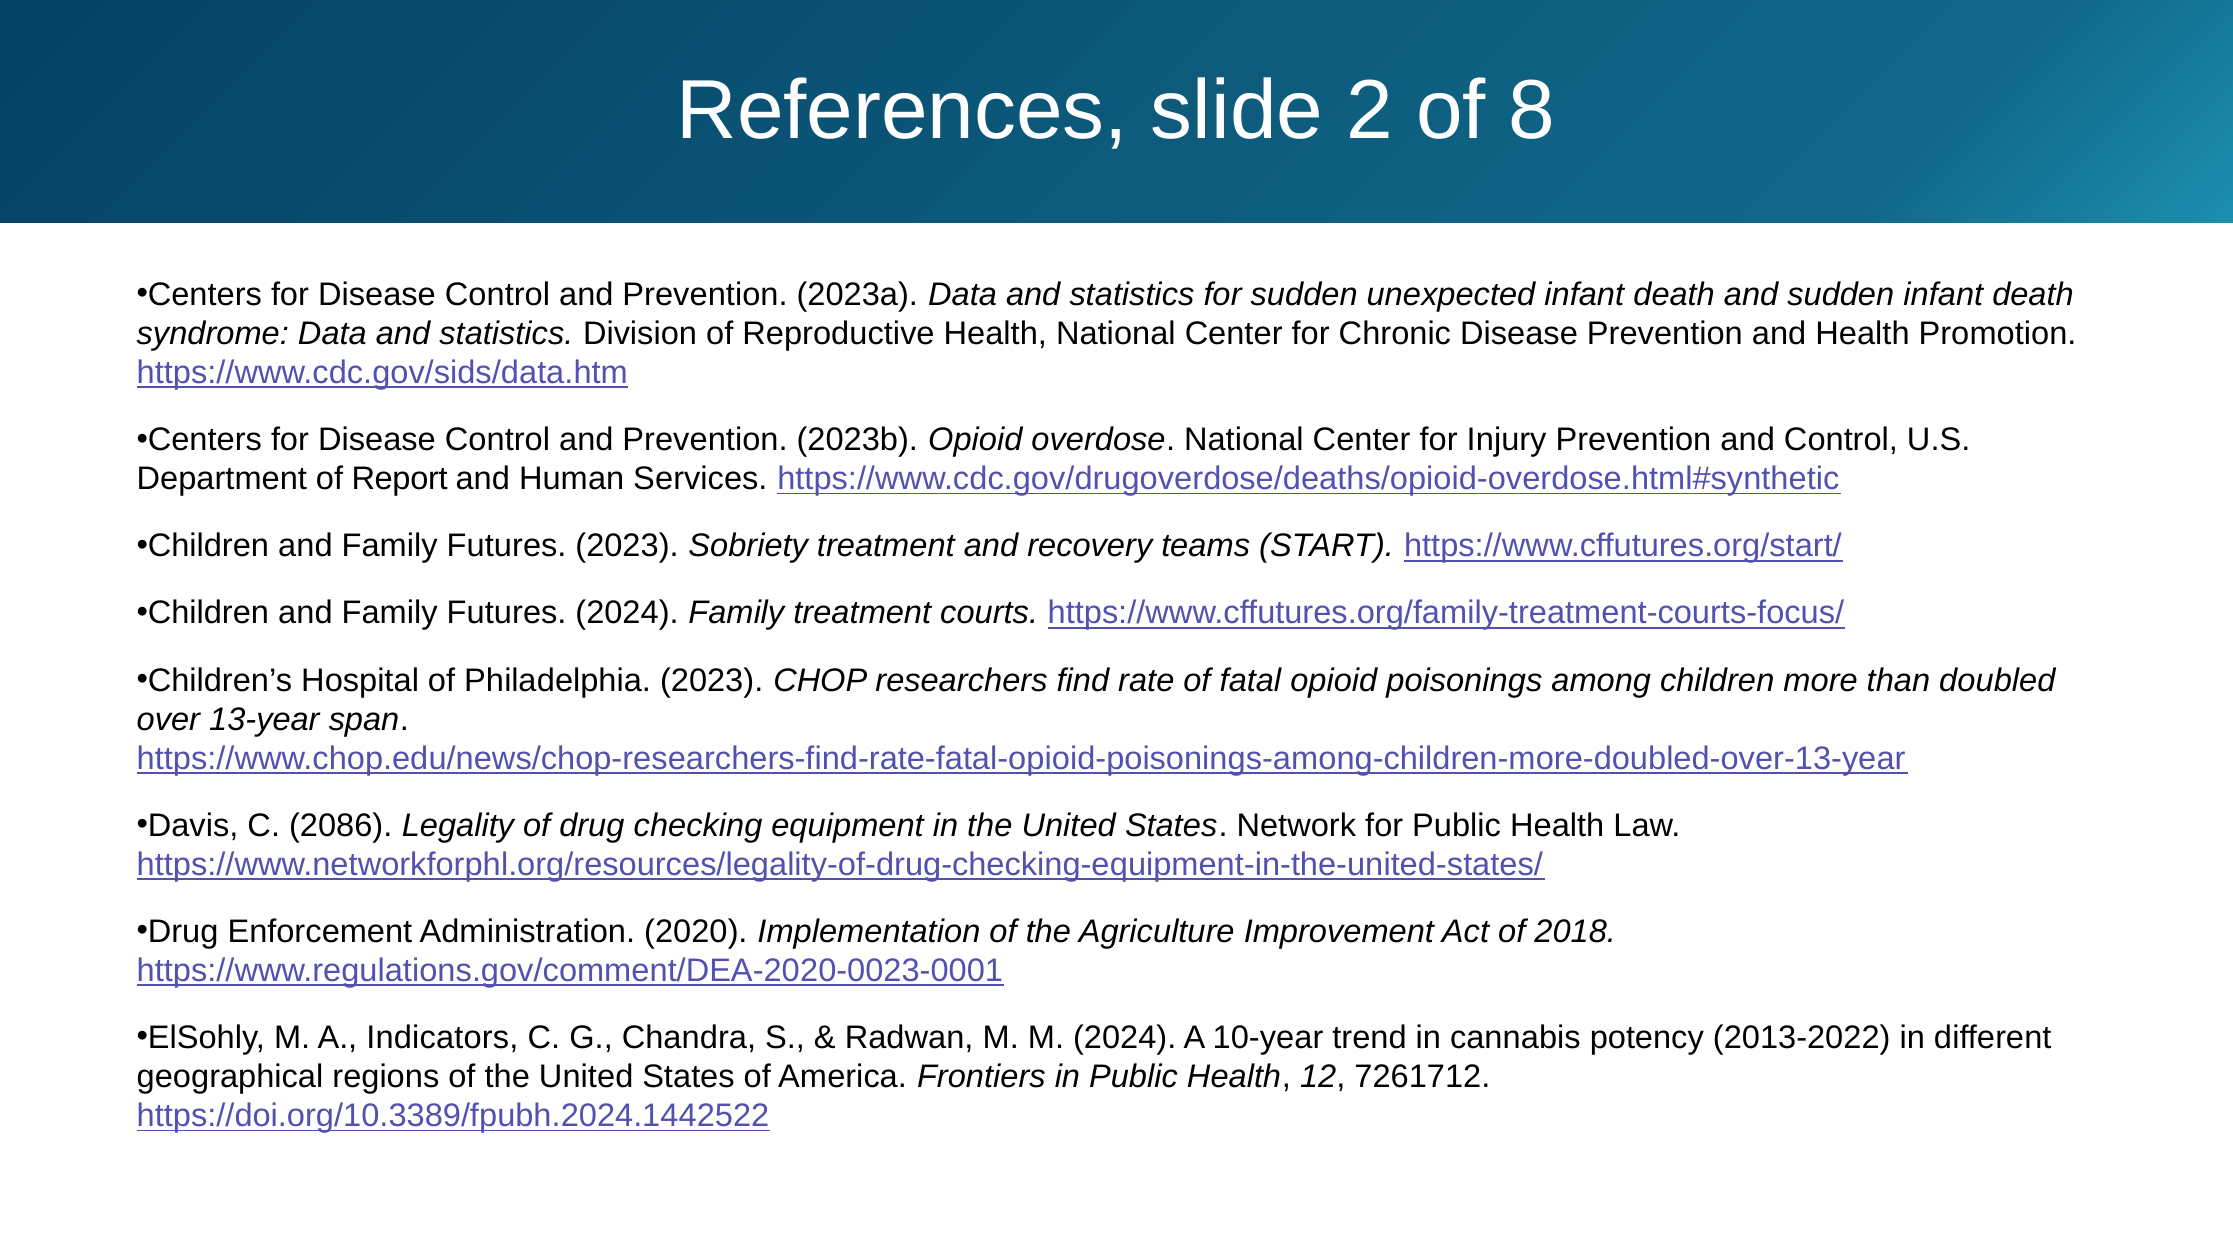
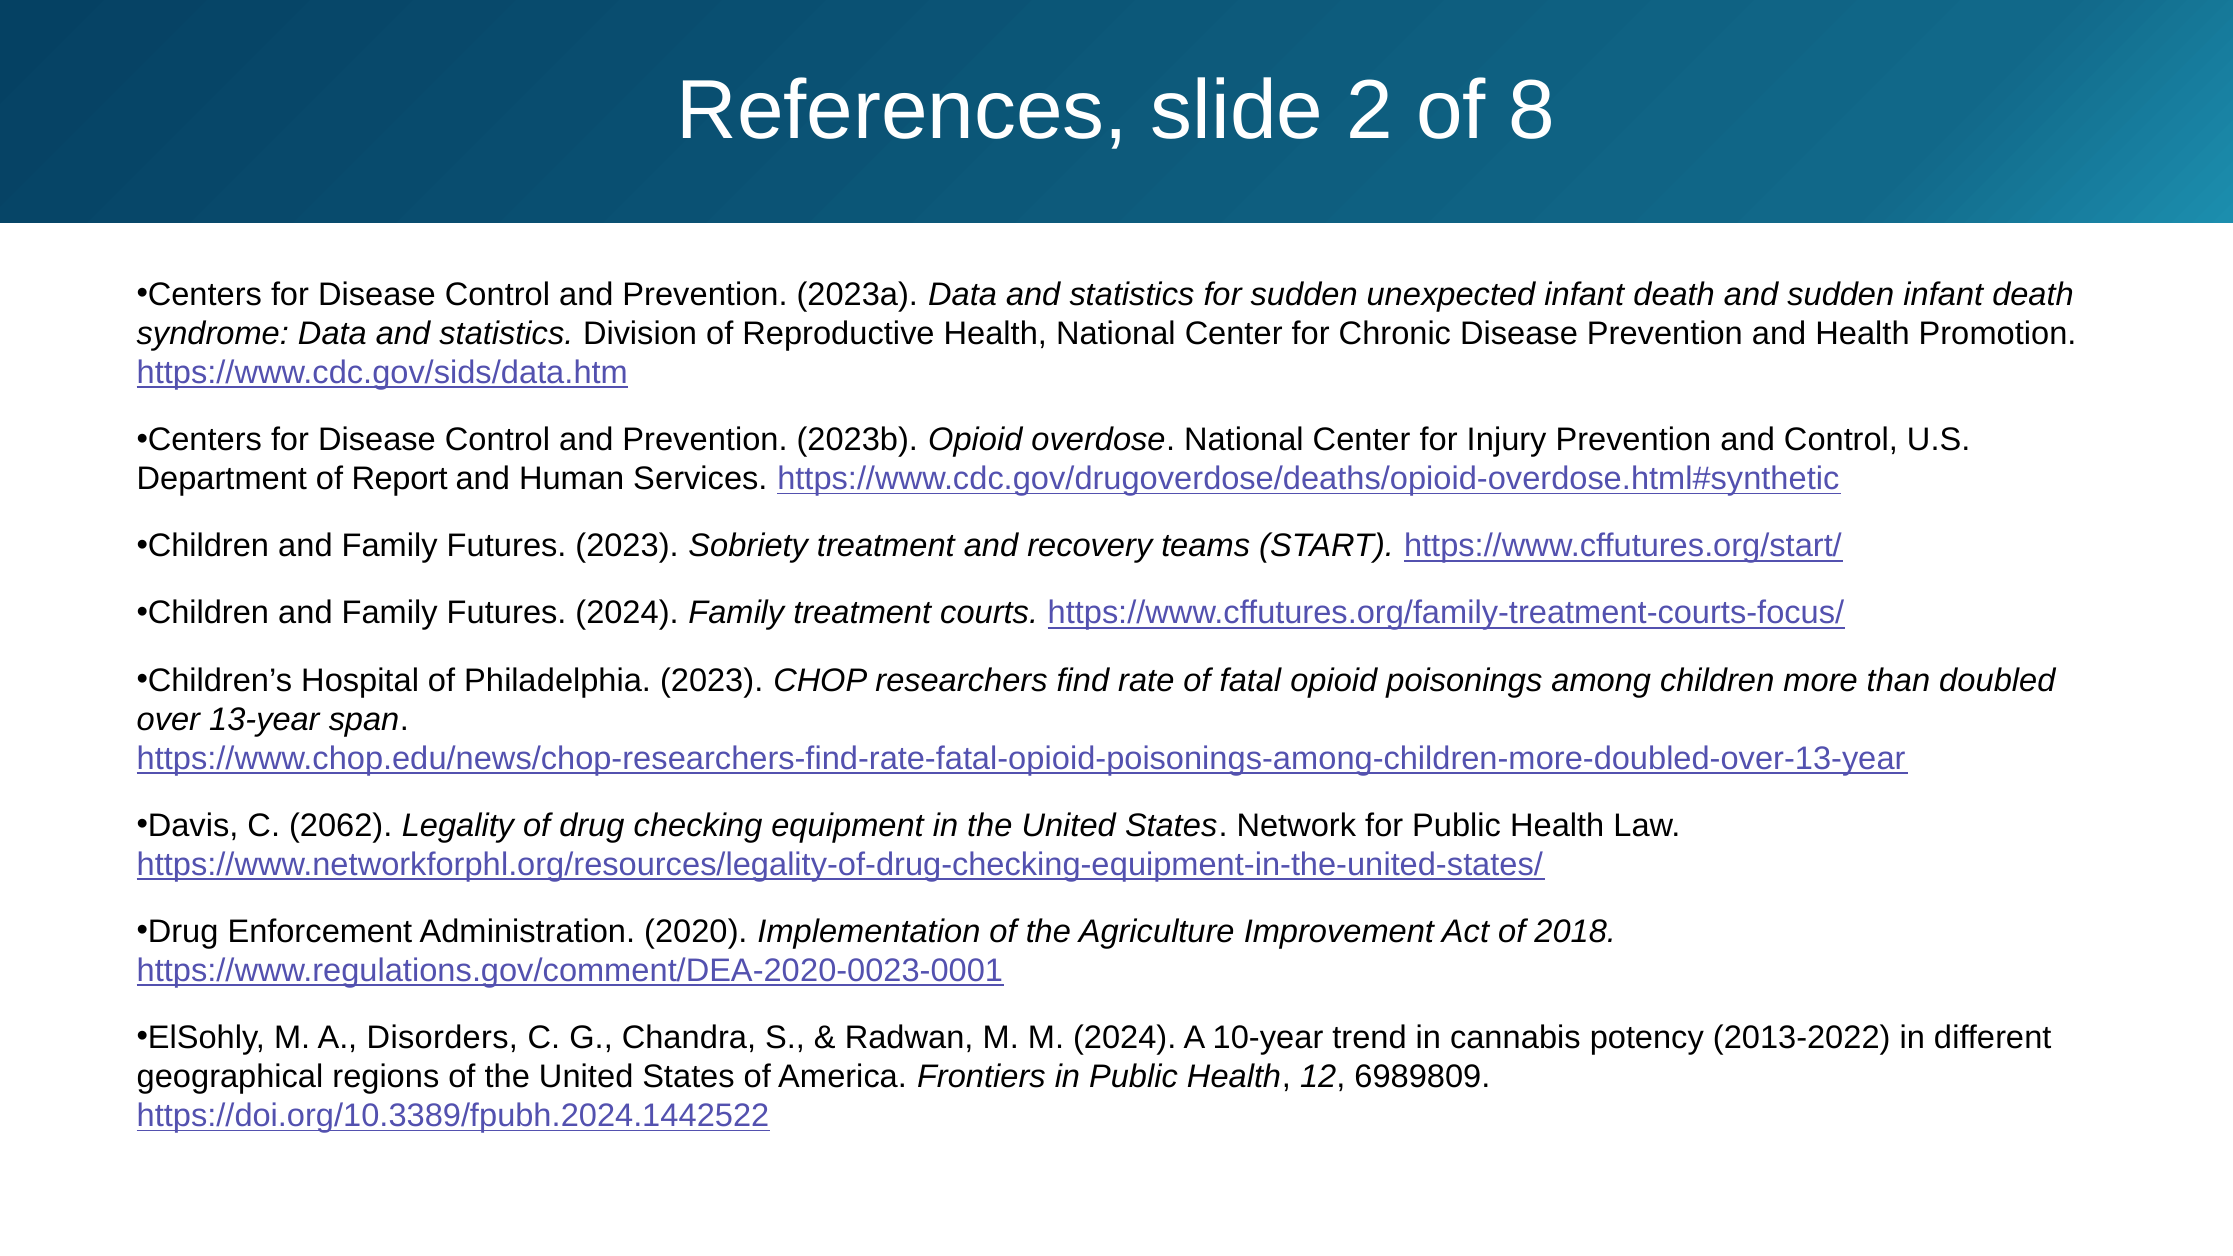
2086: 2086 -> 2062 (341, 826)
Indicators: Indicators -> Disorders (442, 1038)
7261712: 7261712 -> 6989809 (1422, 1077)
